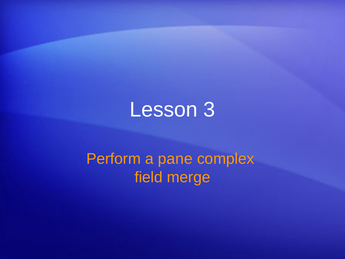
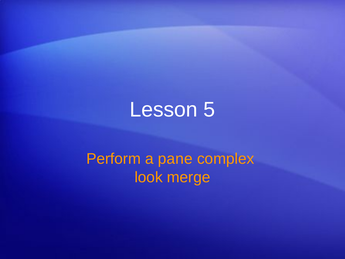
3: 3 -> 5 (209, 110)
field: field -> look (149, 177)
